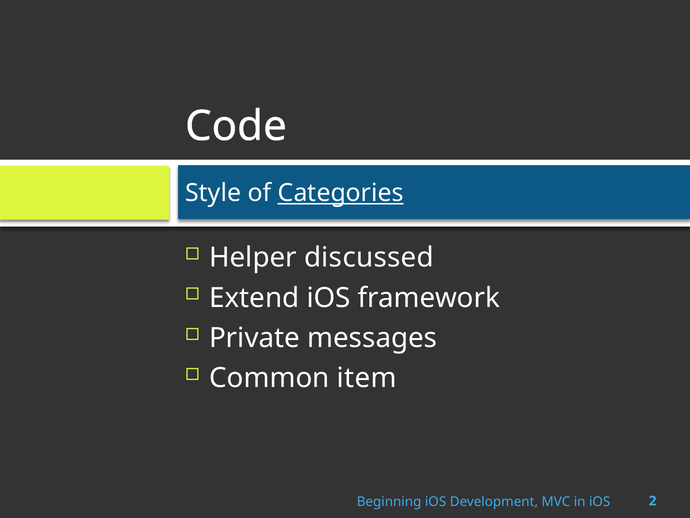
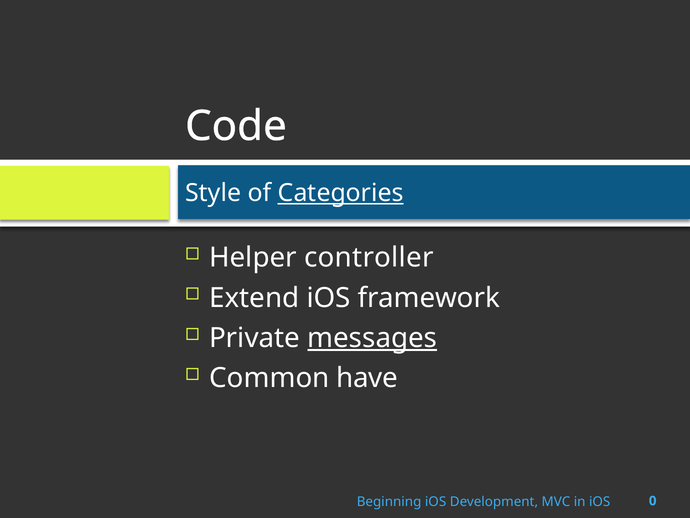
discussed: discussed -> controller (369, 258)
messages underline: none -> present (372, 338)
item: item -> have (367, 378)
2: 2 -> 0 (653, 500)
